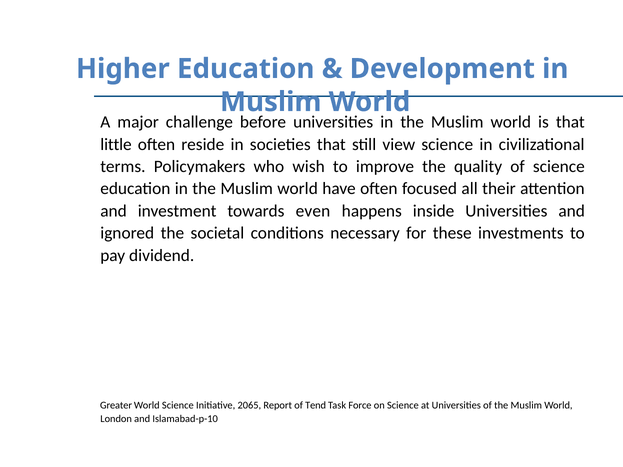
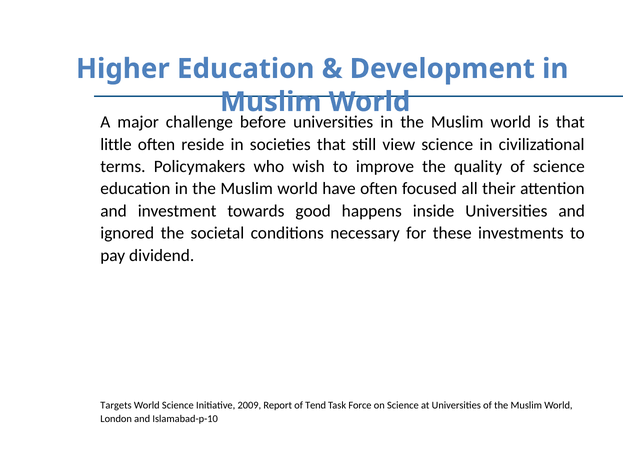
even: even -> good (313, 211)
Greater: Greater -> Targets (116, 406)
2065: 2065 -> 2009 (249, 406)
